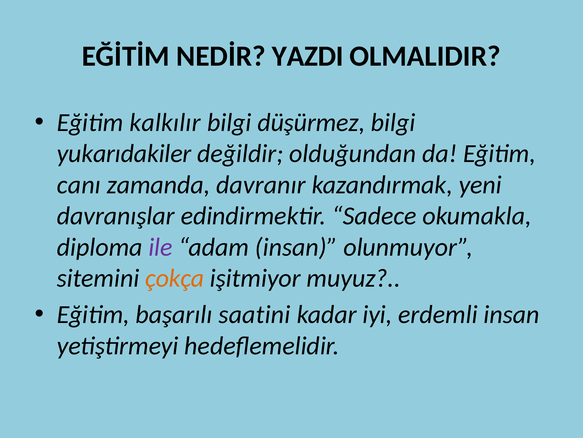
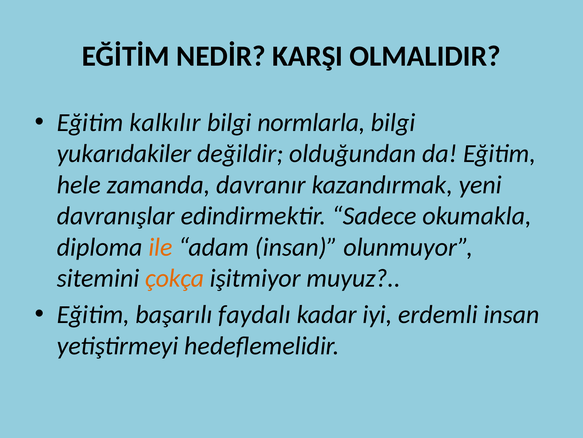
YAZDI: YAZDI -> KARŞI (308, 56)
düşürmez: düşürmez -> normlarla (311, 122)
canı: canı -> hele (79, 185)
ile colour: purple -> orange (161, 247)
saatini: saatini -> faydalı (254, 314)
